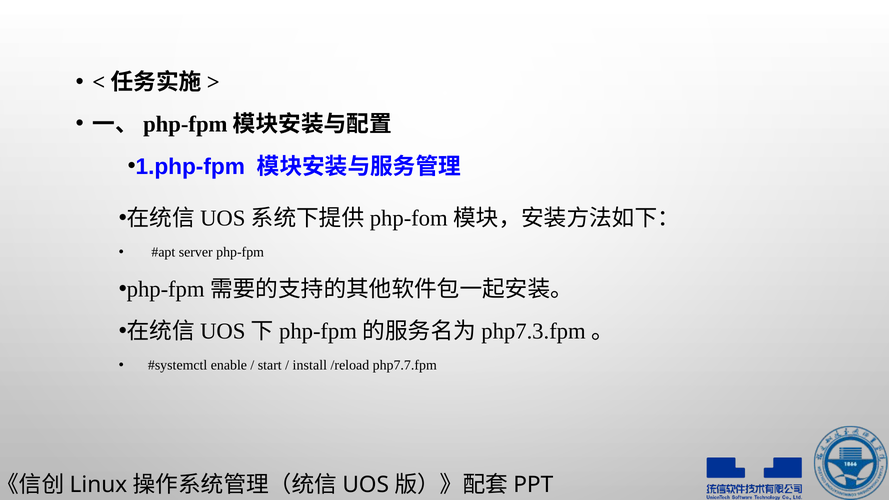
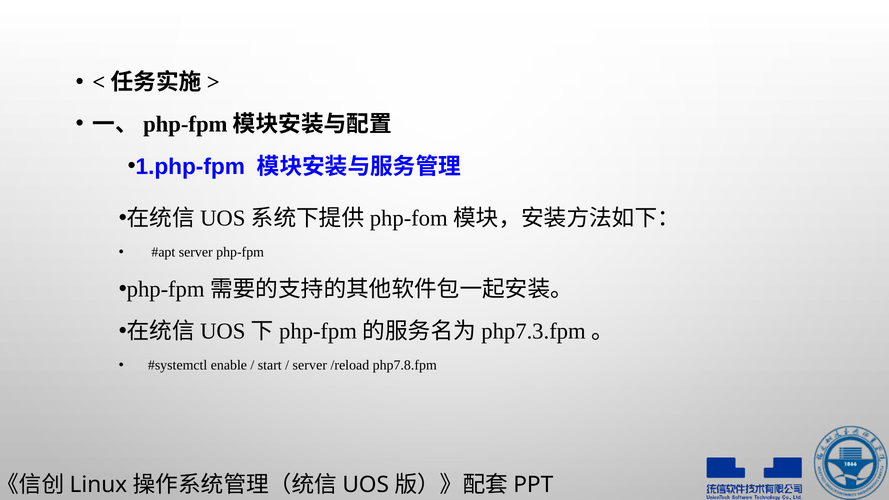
install: install -> server (310, 365)
php7.7.fpm: php7.7.fpm -> php7.8.fpm (405, 365)
